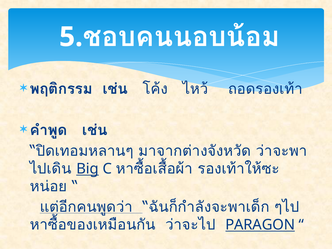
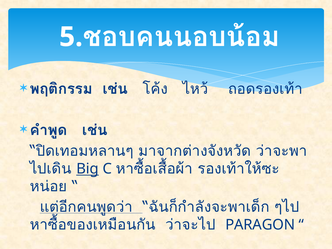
PARAGON underline: present -> none (260, 225)
